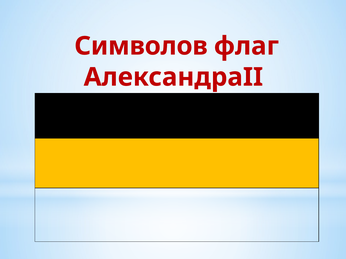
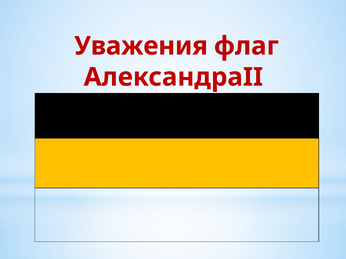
Символов: Символов -> Уважения (141, 46)
